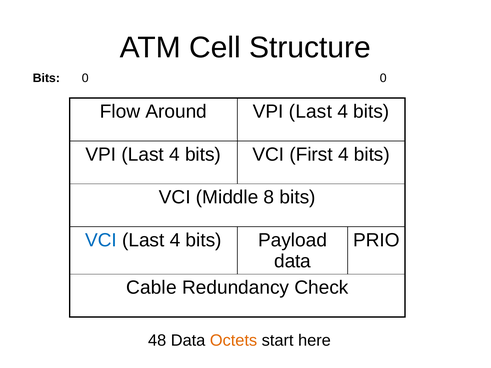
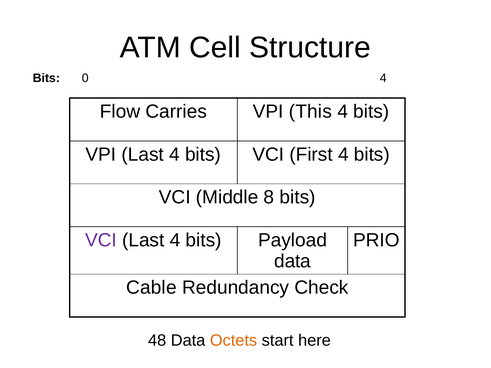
0 0: 0 -> 4 (383, 78)
Around: Around -> Carries (176, 112)
Last: Last -> This (310, 112)
VCI colour: blue -> purple (101, 240)
